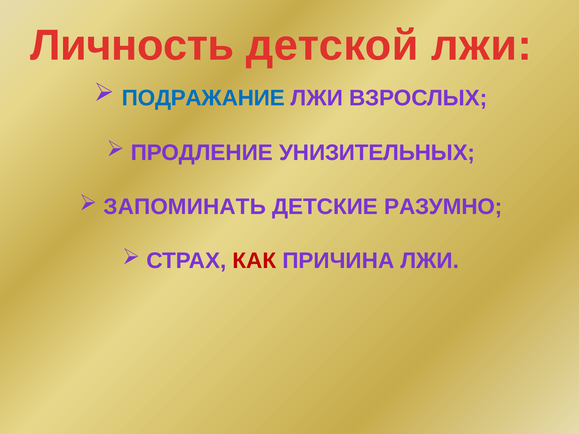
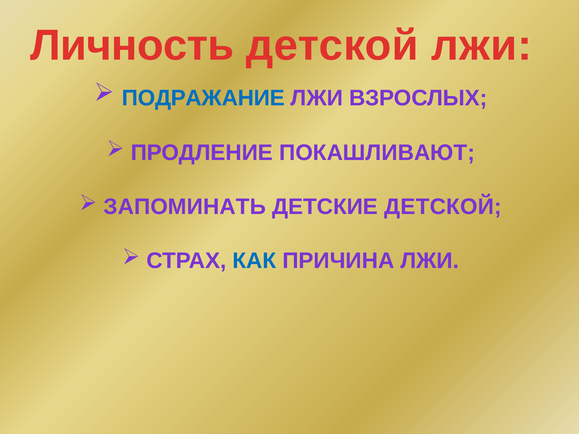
УНИЗИТЕЛЬНЫХ: УНИЗИТЕЛЬНЫХ -> ПОКАШЛИВАЮТ (377, 153)
ДЕТСКИЕ РАЗУМНО: РАЗУМНО -> ДЕТСКОЙ (443, 207)
КАК colour: red -> blue (254, 261)
